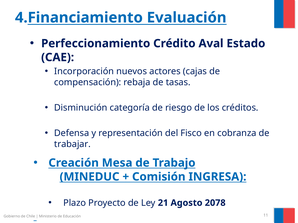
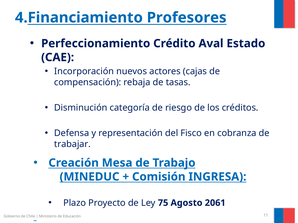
Evaluación: Evaluación -> Profesores (187, 18)
21: 21 -> 75 (163, 203)
2078: 2078 -> 2061 (215, 203)
